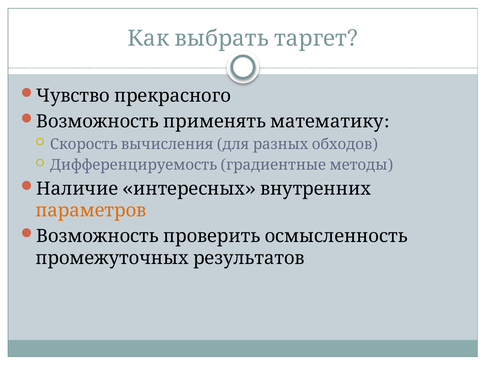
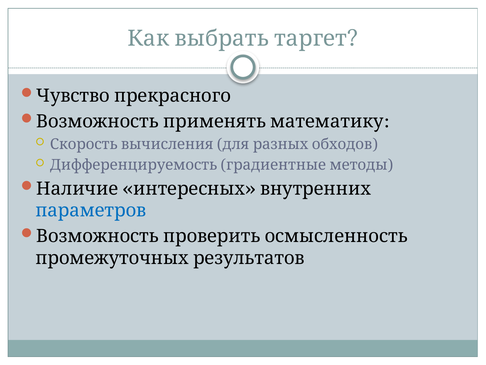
параметров colour: orange -> blue (91, 210)
